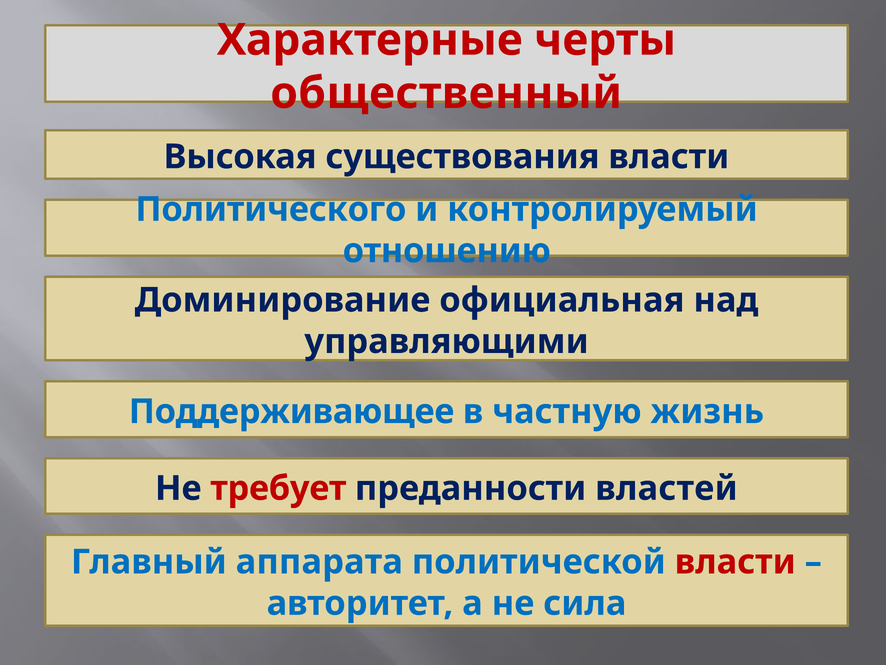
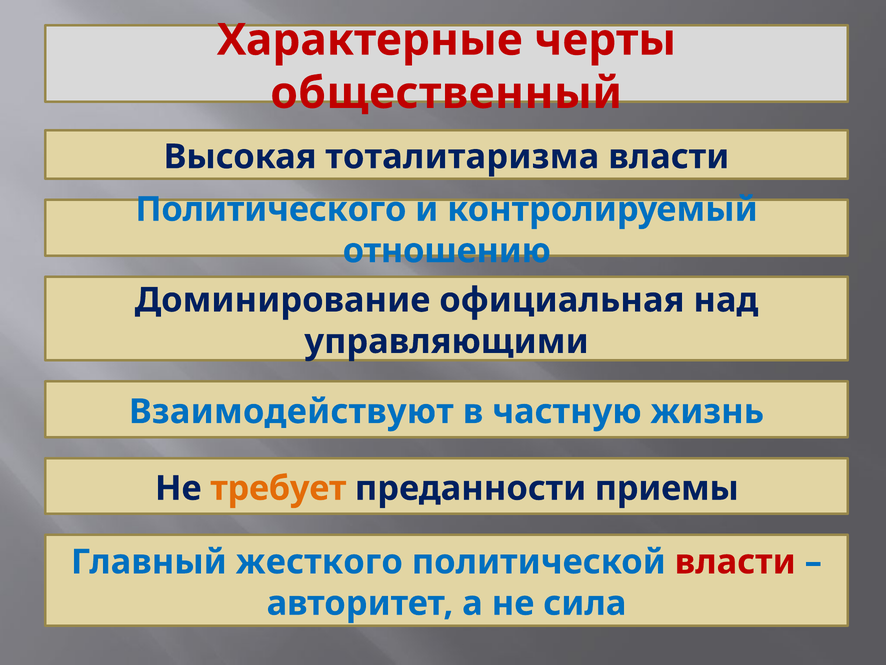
существования: существования -> тоталитаризма (462, 157)
Поддерживающее: Поддерживающее -> Взаимодействуют (291, 411)
требует colour: red -> orange (278, 488)
властей: властей -> приемы (667, 488)
аппарата: аппарата -> жесткого (319, 562)
